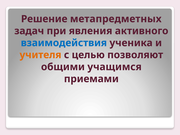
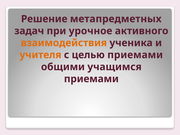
явления: явления -> урочное (91, 31)
взаимодействия colour: blue -> orange (64, 43)
целью позволяют: позволяют -> приемами (135, 55)
